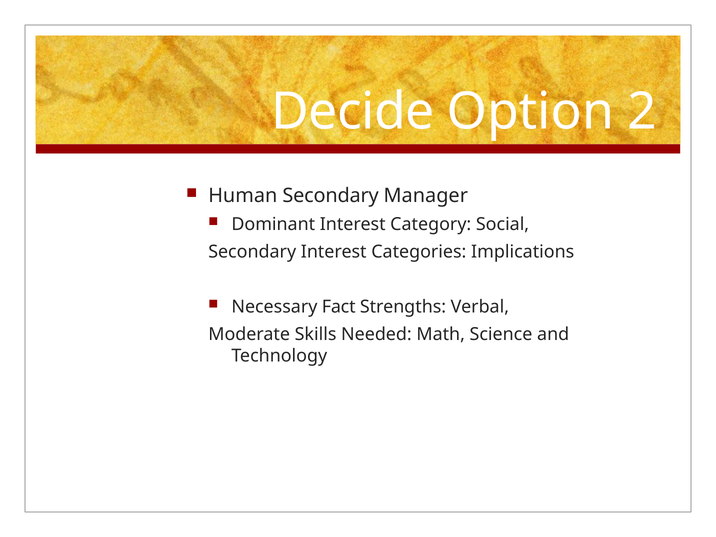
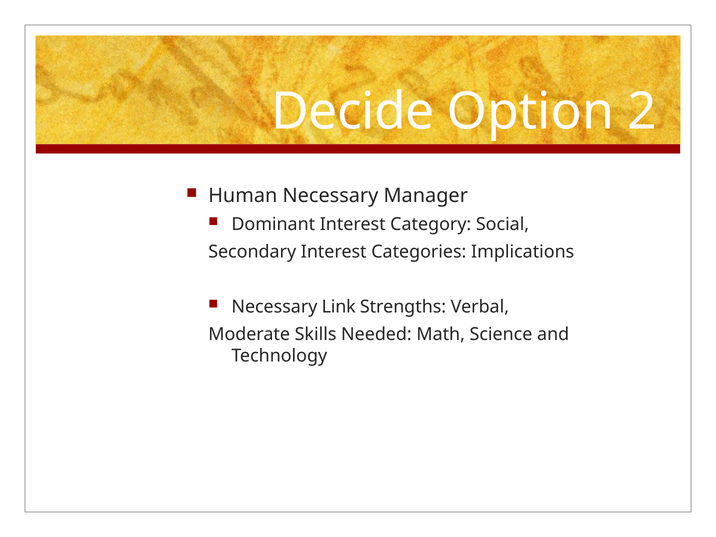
Human Secondary: Secondary -> Necessary (330, 196)
Fact: Fact -> Link (339, 307)
